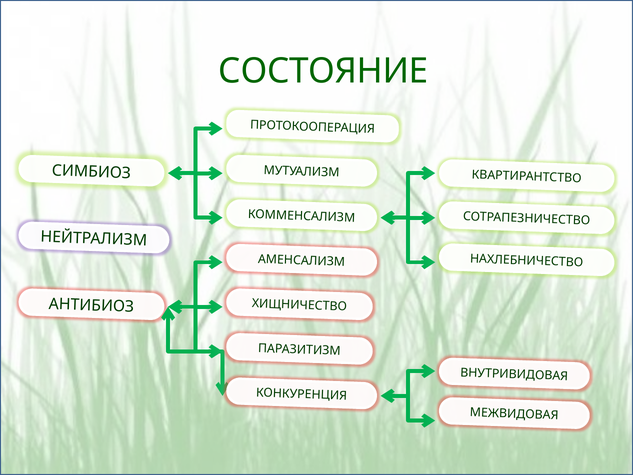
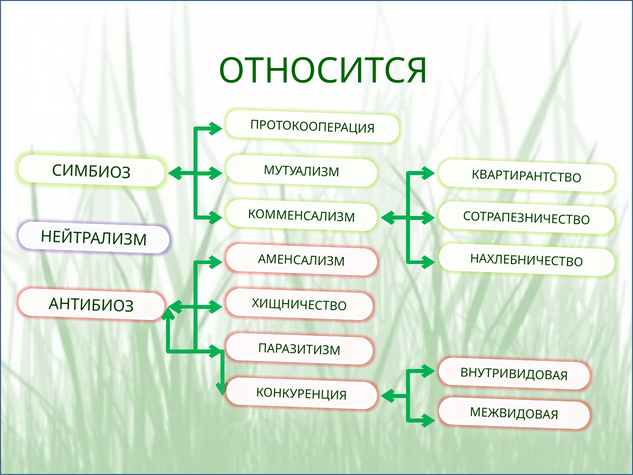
СОСТОЯНИЕ: СОСТОЯНИЕ -> ОТНОСИТСЯ (323, 71)
